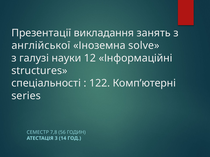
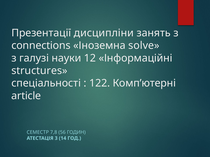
викладання: викладання -> дисципліни (104, 33)
англійської: англійської -> connections (41, 46)
series: series -> article (26, 96)
